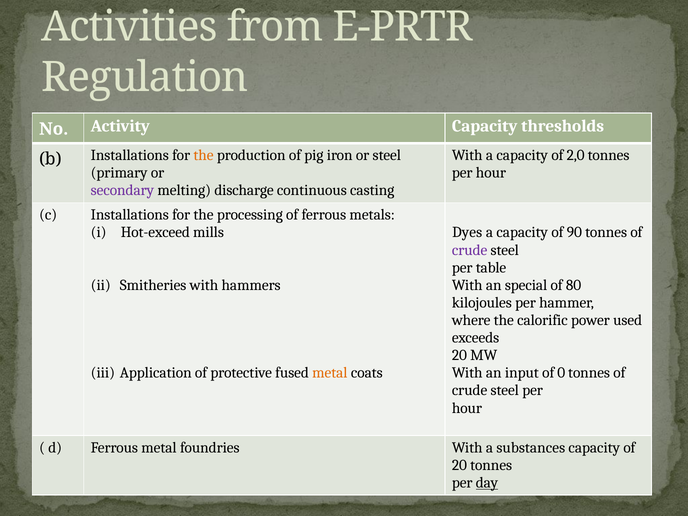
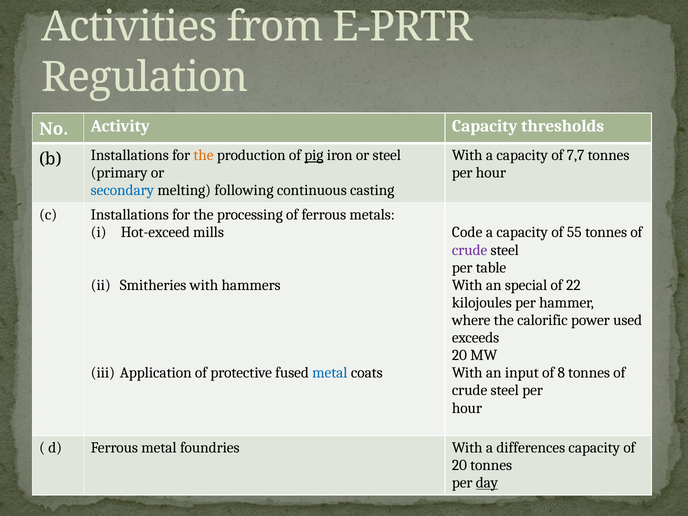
2,0: 2,0 -> 7,7 (576, 155)
pig underline: none -> present (314, 155)
secondary colour: purple -> blue (122, 190)
discharge: discharge -> following (244, 190)
Dyes: Dyes -> Code (467, 232)
90: 90 -> 55 (574, 232)
80: 80 -> 22 (573, 285)
metal colour: orange -> blue (330, 373)
0: 0 -> 8 (561, 373)
substances: substances -> differences (531, 448)
